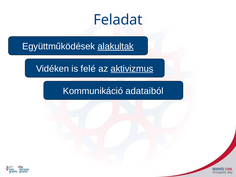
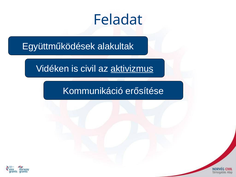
alakultak underline: present -> none (116, 46)
felé: felé -> civil (88, 69)
adataiból: adataiból -> erősítése (145, 91)
